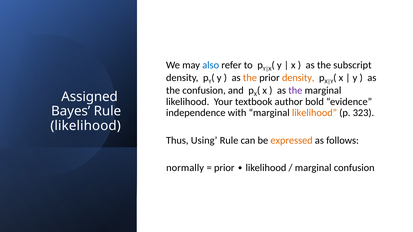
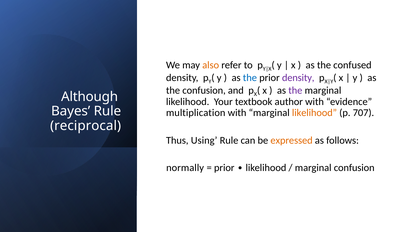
also colour: blue -> orange (211, 65)
subscript: subscript -> confused (352, 65)
the colour: orange -> blue (250, 78)
density colour: orange -> purple (298, 78)
Assigned: Assigned -> Although (90, 97)
author bold: bold -> with (315, 102)
independence: independence -> multiplication (196, 113)
323: 323 -> 707 (363, 113)
likelihood: likelihood -> reciprocal (86, 126)
